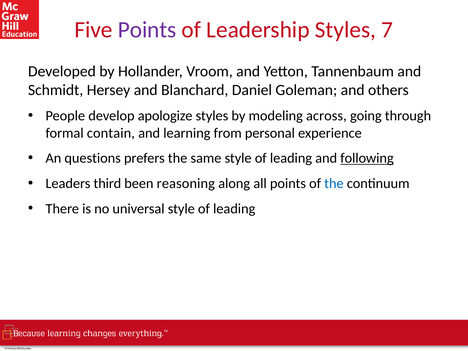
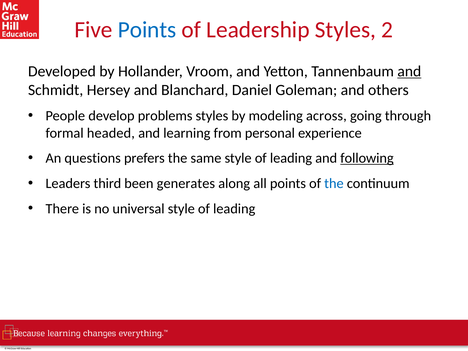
Points colour: purple -> blue (147, 30)
7: 7 -> 2 (387, 30)
and underline: none -> present (409, 71)
apologize: apologize -> problems (165, 116)
contain: contain -> headed (111, 133)
reasoning: reasoning -> generates (186, 183)
